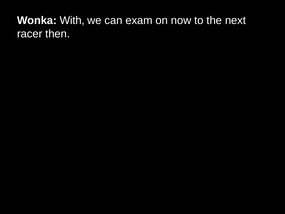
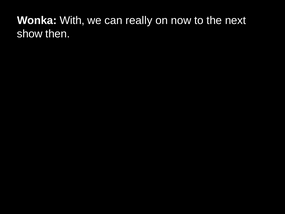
exam: exam -> really (139, 20)
racer: racer -> show (30, 34)
